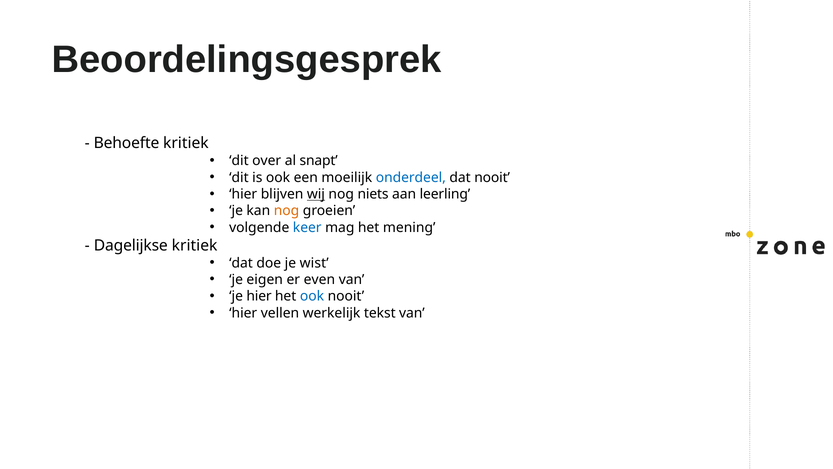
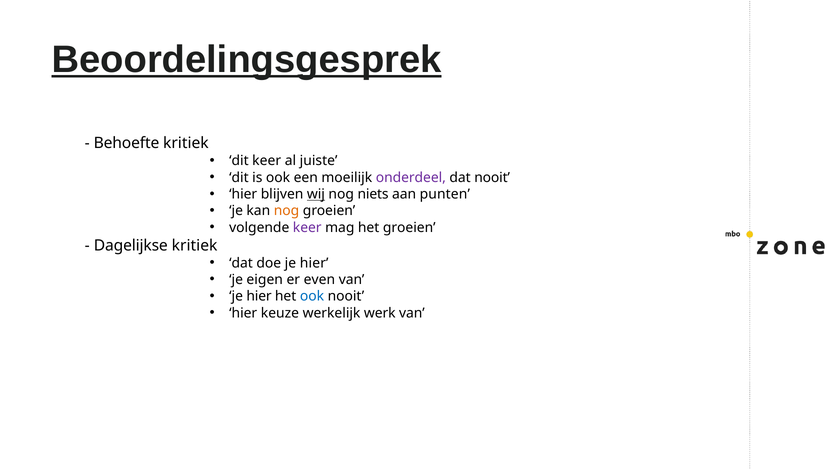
Beoordelingsgesprek underline: none -> present (247, 60)
dit over: over -> keer (267, 161)
snapt: snapt -> juiste (319, 161)
onderdeel colour: blue -> purple (411, 177)
leerling: leerling -> punten (445, 194)
keer colour: blue -> purple (307, 227)
het mening: mening -> groeien (409, 227)
doe je wist: wist -> hier (314, 263)
vellen: vellen -> keuze (280, 313)
tekst: tekst -> werk (380, 313)
